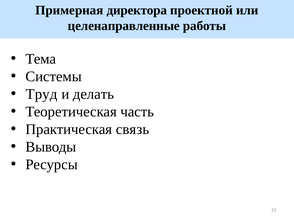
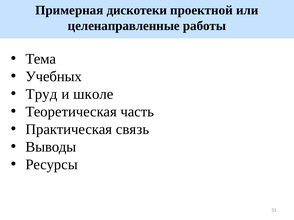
директора: директора -> дискотеки (137, 10)
Системы: Системы -> Учебных (54, 77)
делать: делать -> школе (93, 94)
